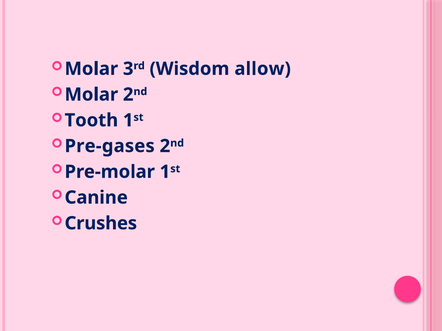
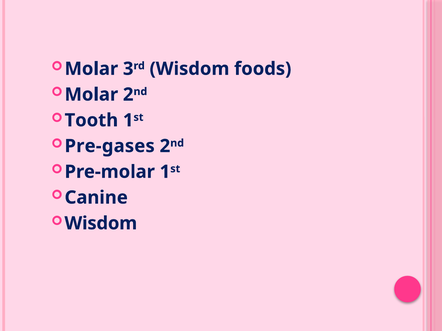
allow: allow -> foods (263, 69)
Crushes: Crushes -> Wisdom (101, 224)
